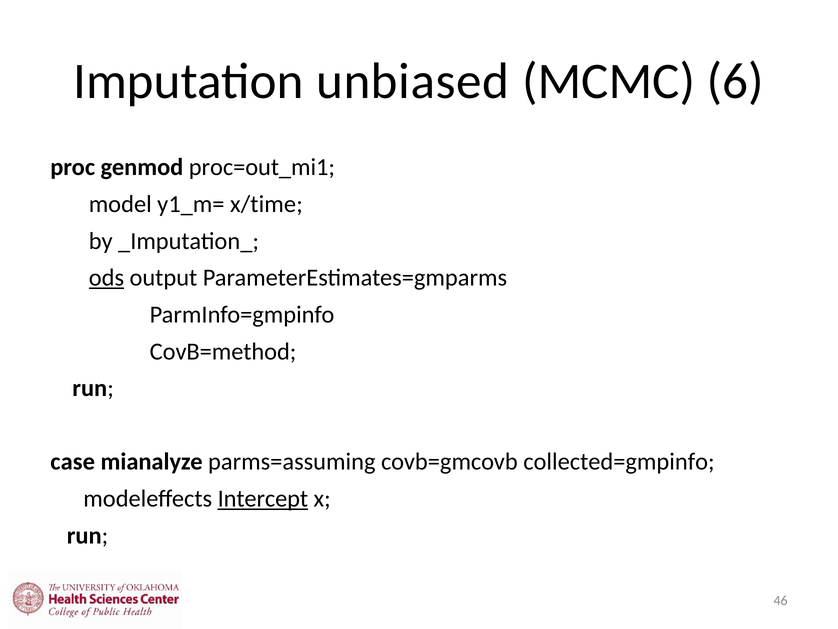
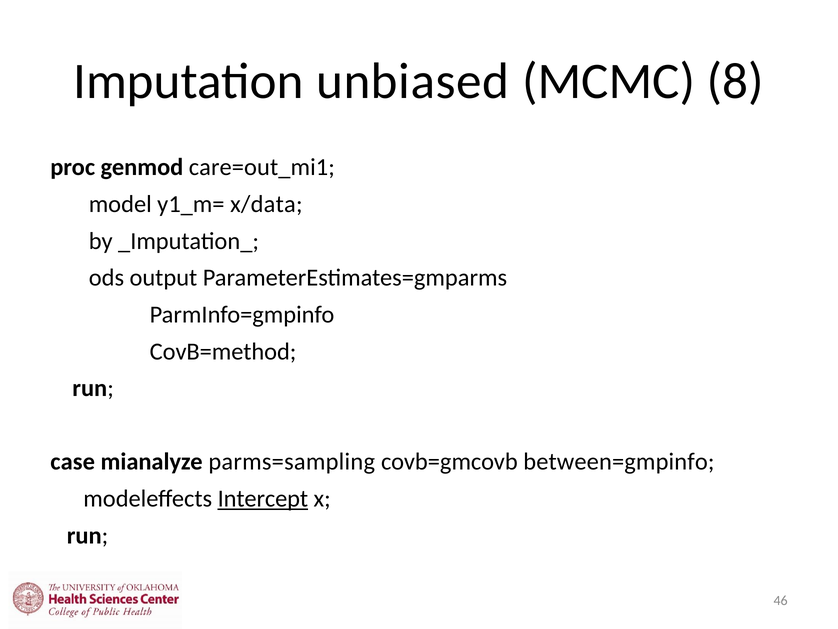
6: 6 -> 8 (735, 81)
proc=out_mi1: proc=out_mi1 -> care=out_mi1 (262, 167)
x/time: x/time -> x/data (266, 204)
ods underline: present -> none (106, 278)
parms=assuming: parms=assuming -> parms=sampling (292, 462)
collected=gmpinfo: collected=gmpinfo -> between=gmpinfo (619, 462)
